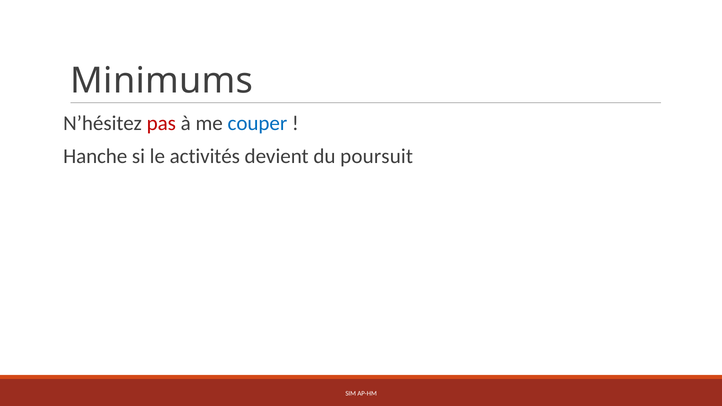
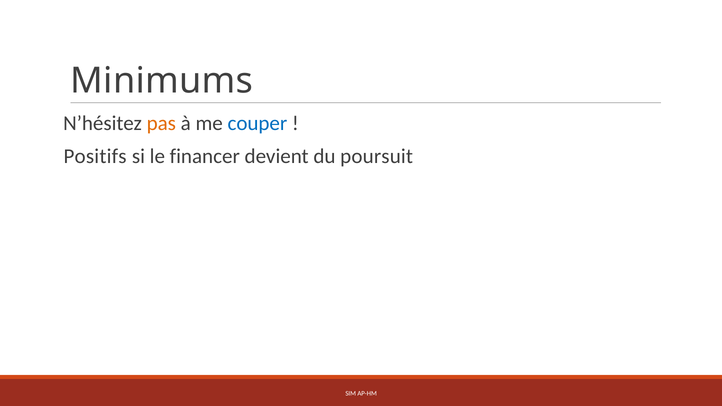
pas colour: red -> orange (161, 123)
Hanche: Hanche -> Positifs (95, 156)
activités: activités -> financer (205, 156)
